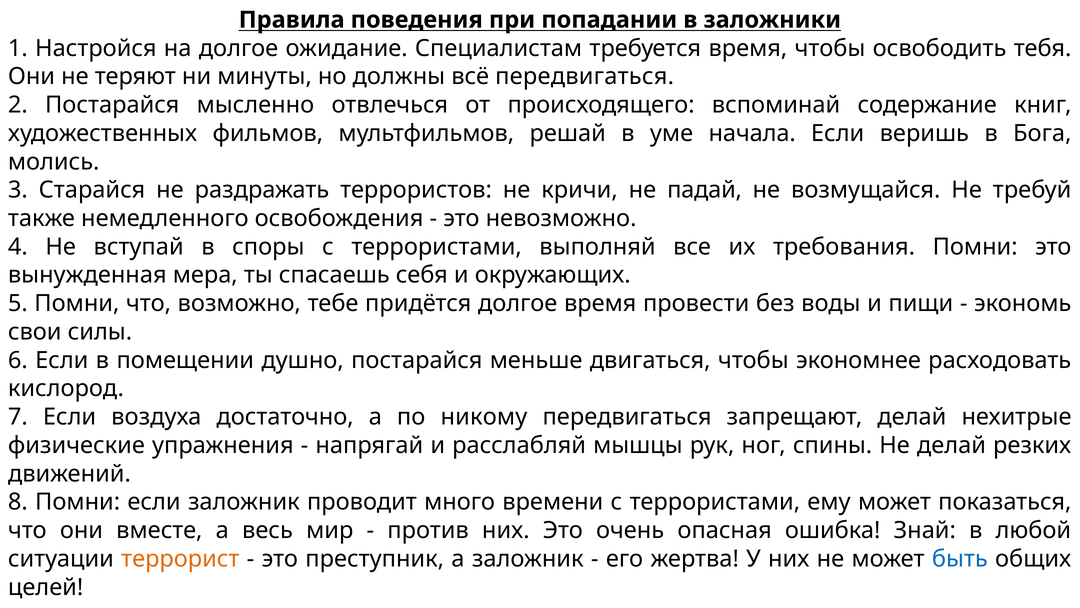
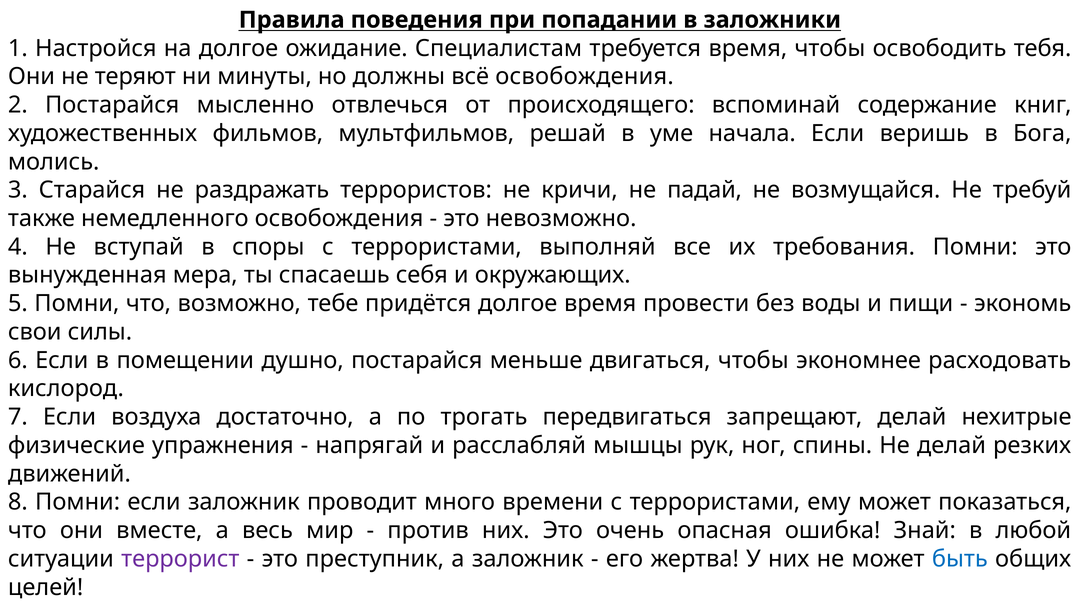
всё передвигаться: передвигаться -> освобождения (585, 77)
никому: никому -> трогать (484, 417)
террорист colour: orange -> purple (180, 558)
